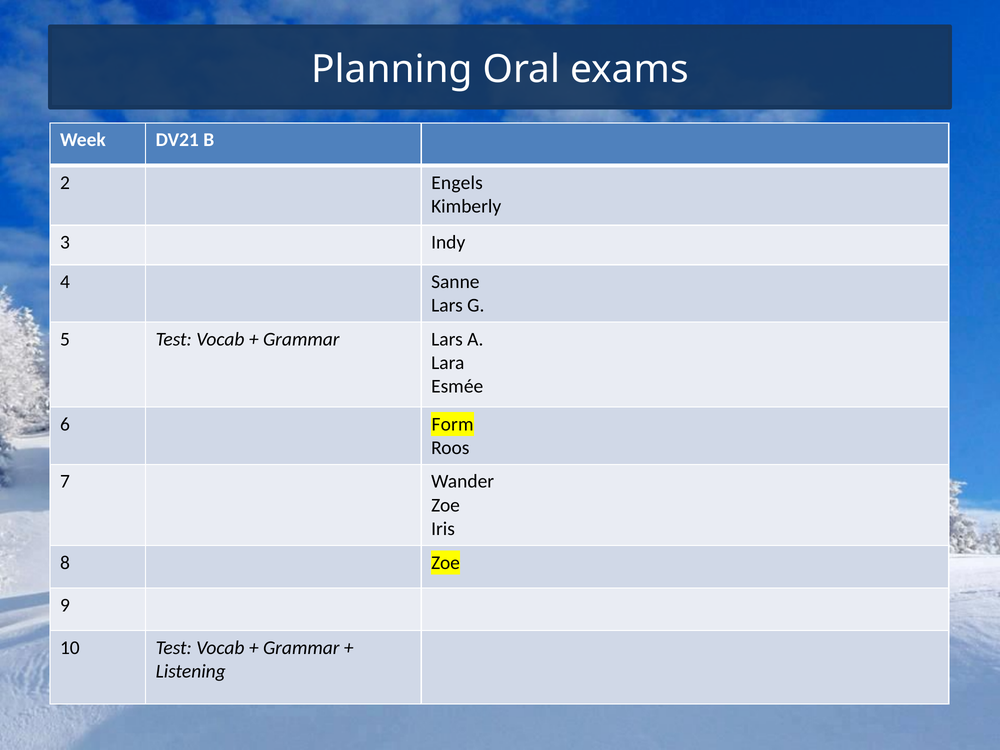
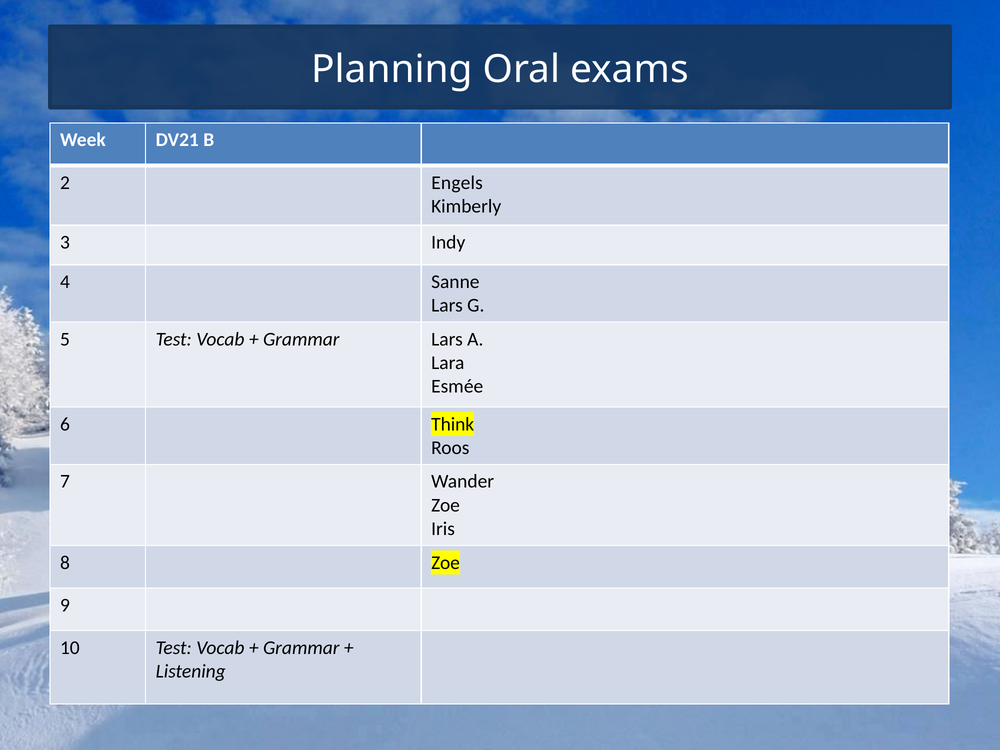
Form: Form -> Think (453, 424)
